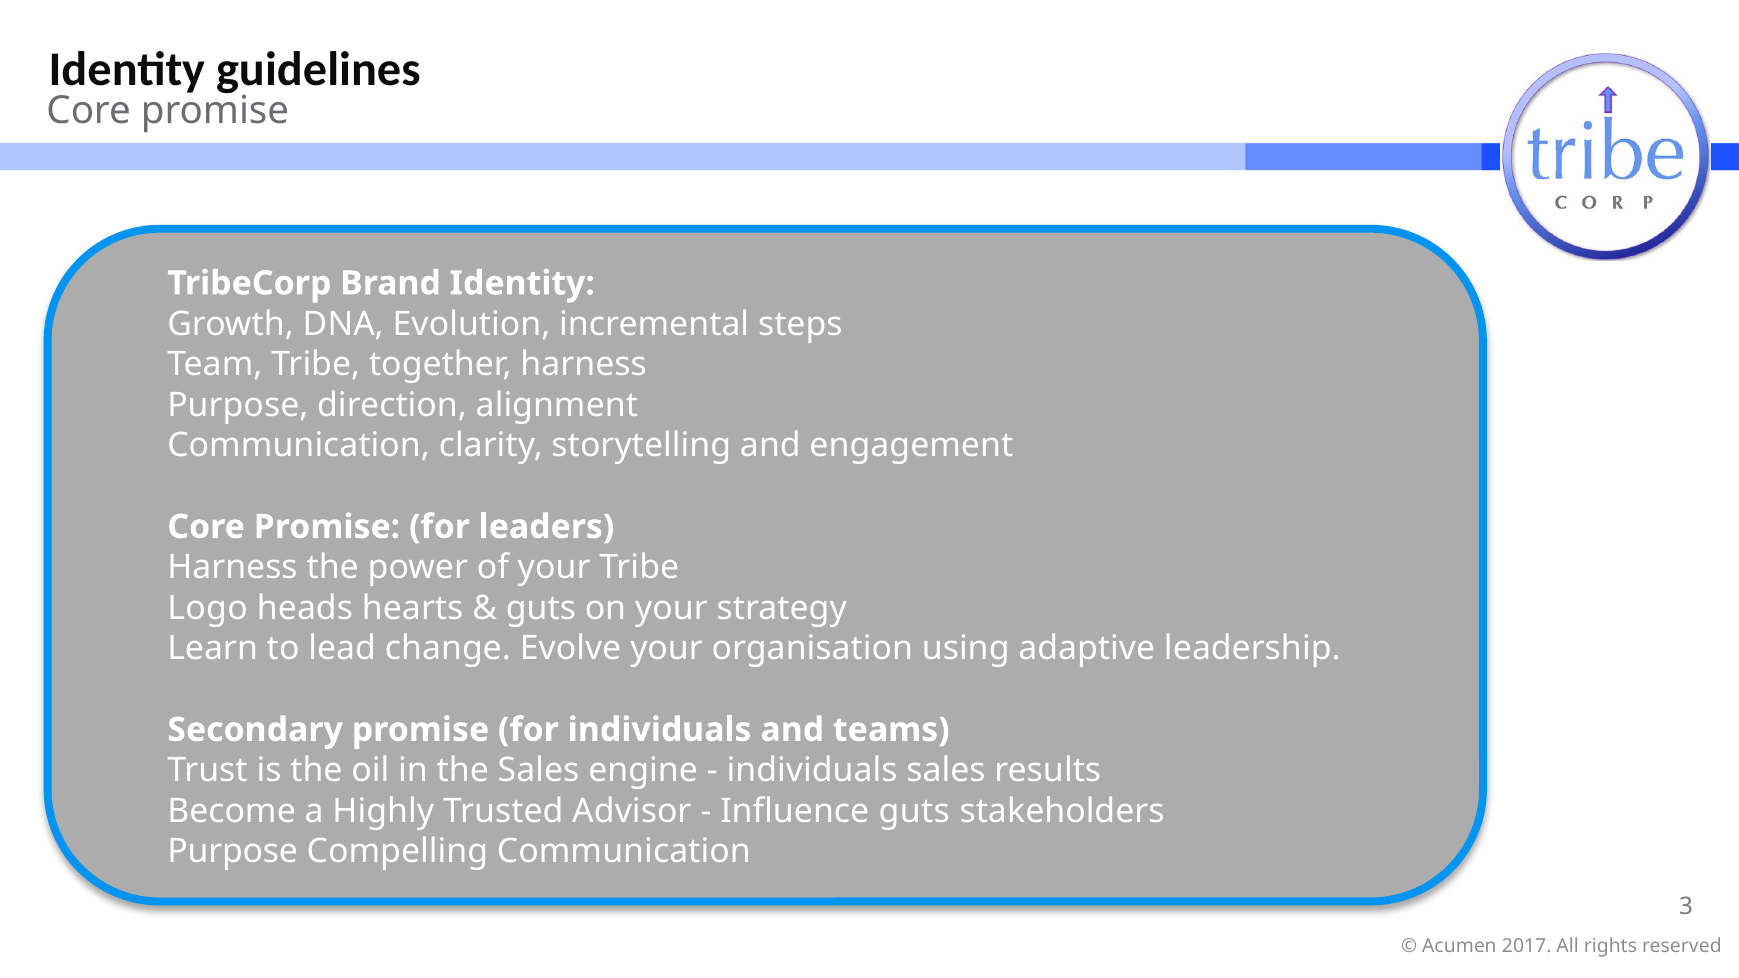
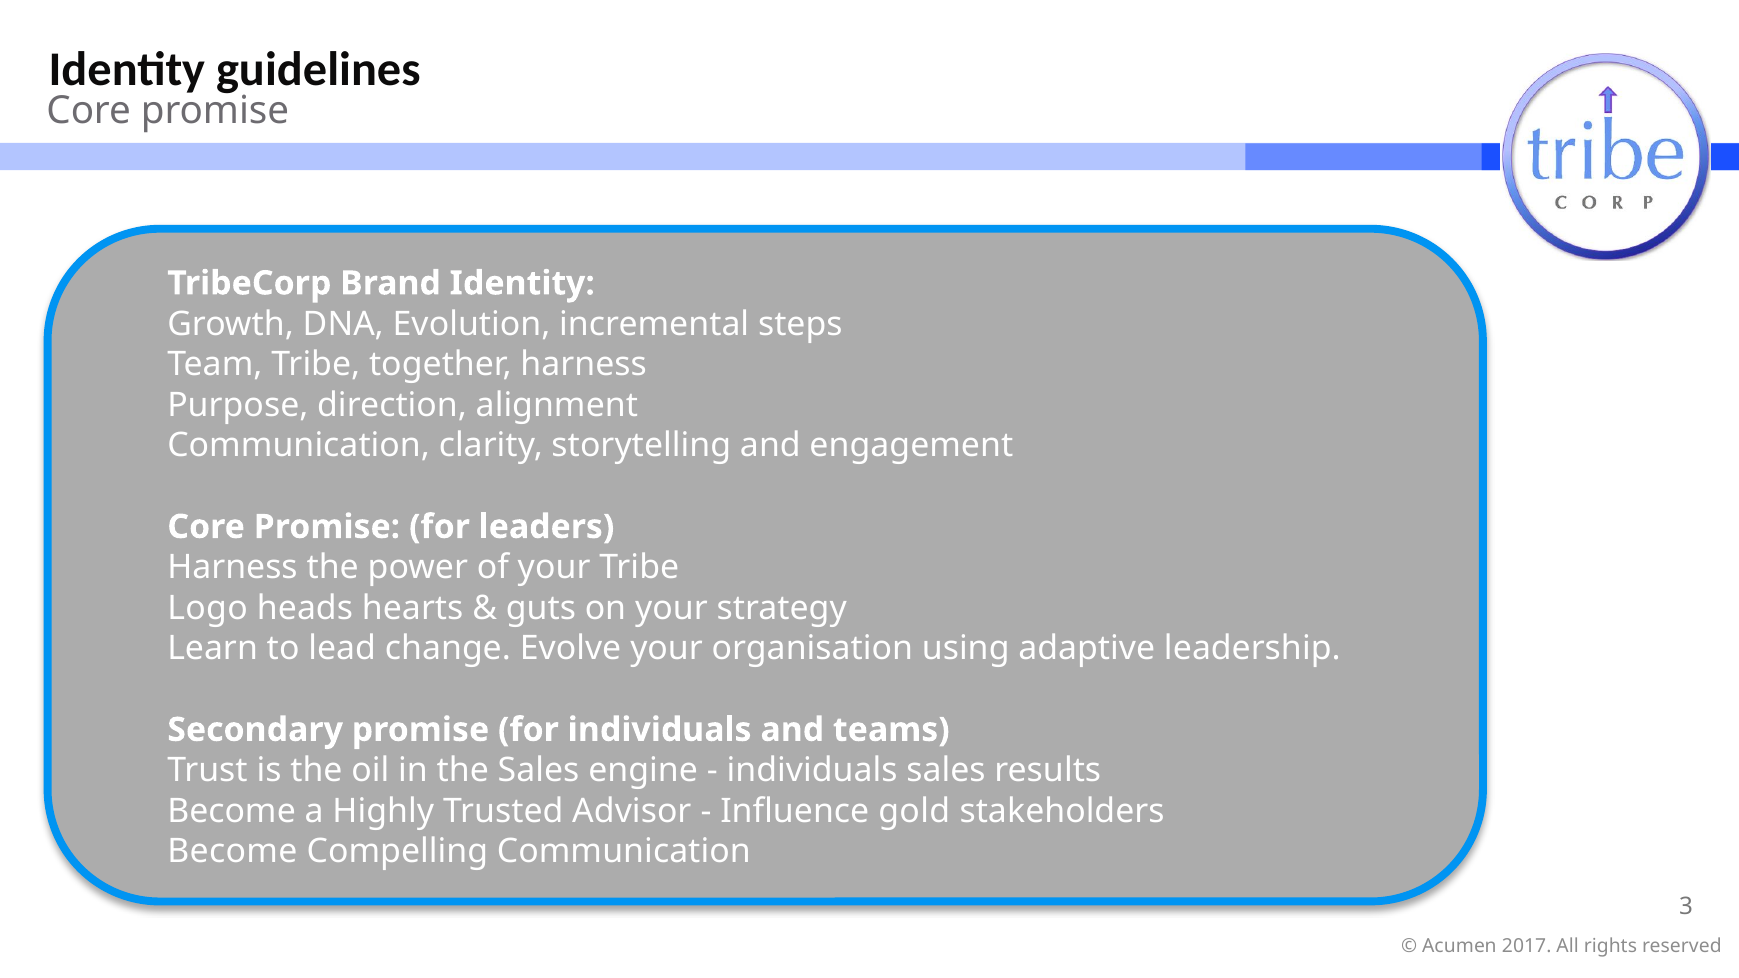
Influence guts: guts -> gold (914, 811)
Purpose: Purpose -> Become (232, 852)
